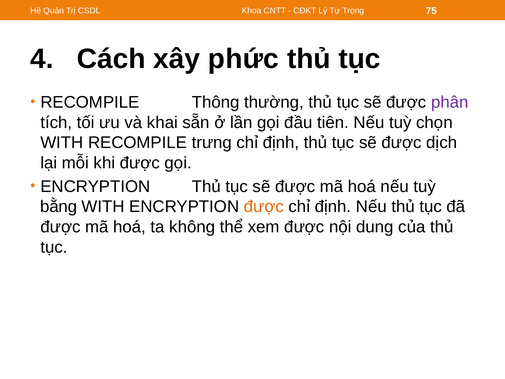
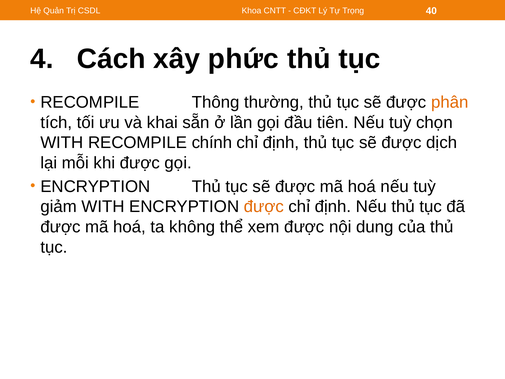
75: 75 -> 40 (431, 11)
phân colour: purple -> orange (450, 102)
trưng: trưng -> chính (212, 143)
bằng: bằng -> giảm (59, 207)
